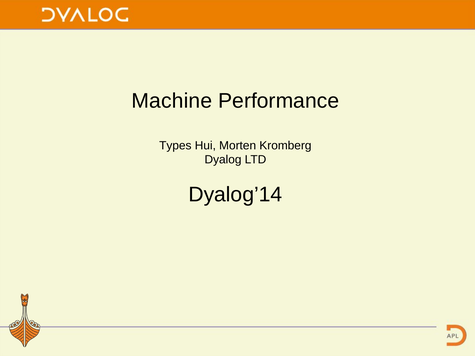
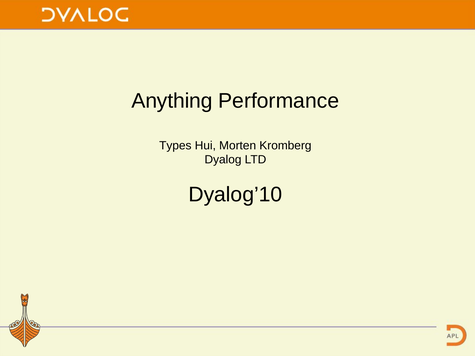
Machine: Machine -> Anything (172, 101)
Dyalog’14: Dyalog’14 -> Dyalog’10 (235, 195)
